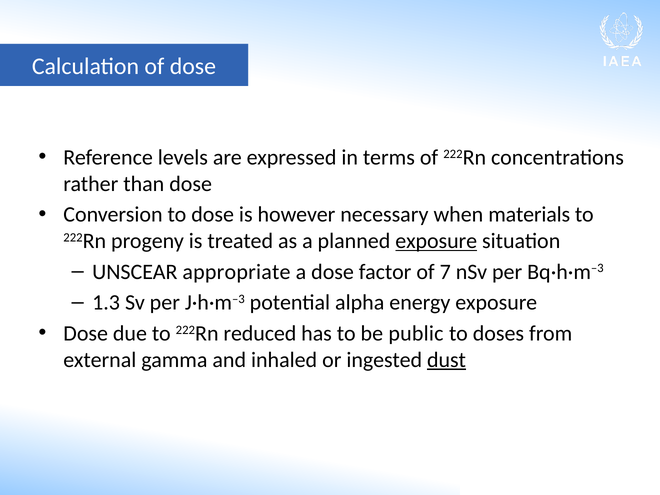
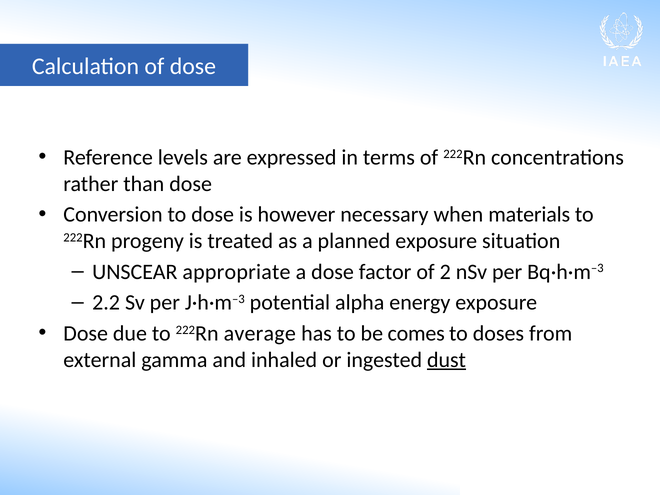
exposure underline: present -> none (436, 241)
7: 7 -> 2 (445, 272)
1.3: 1.3 -> 2.2 (106, 303)
reduced: reduced -> average (260, 333)
public: public -> comes (416, 333)
